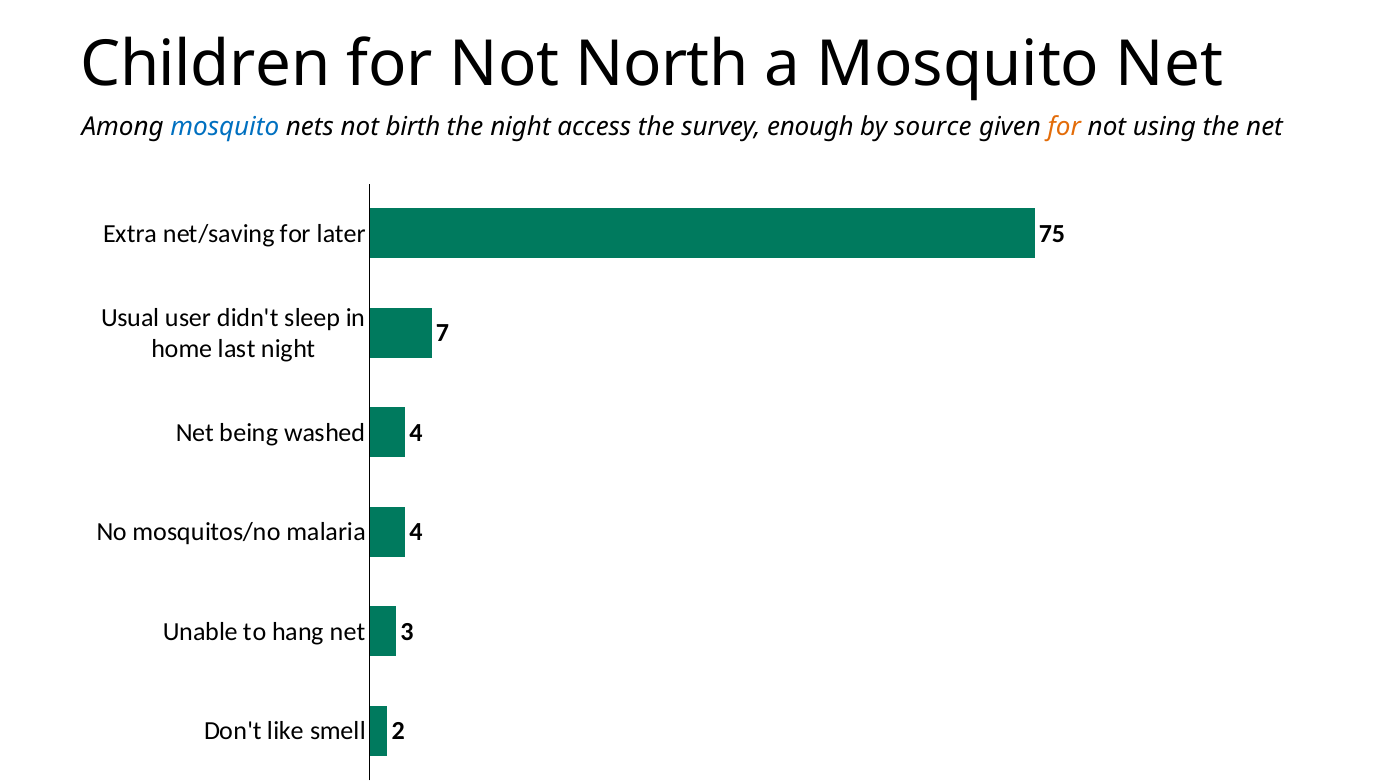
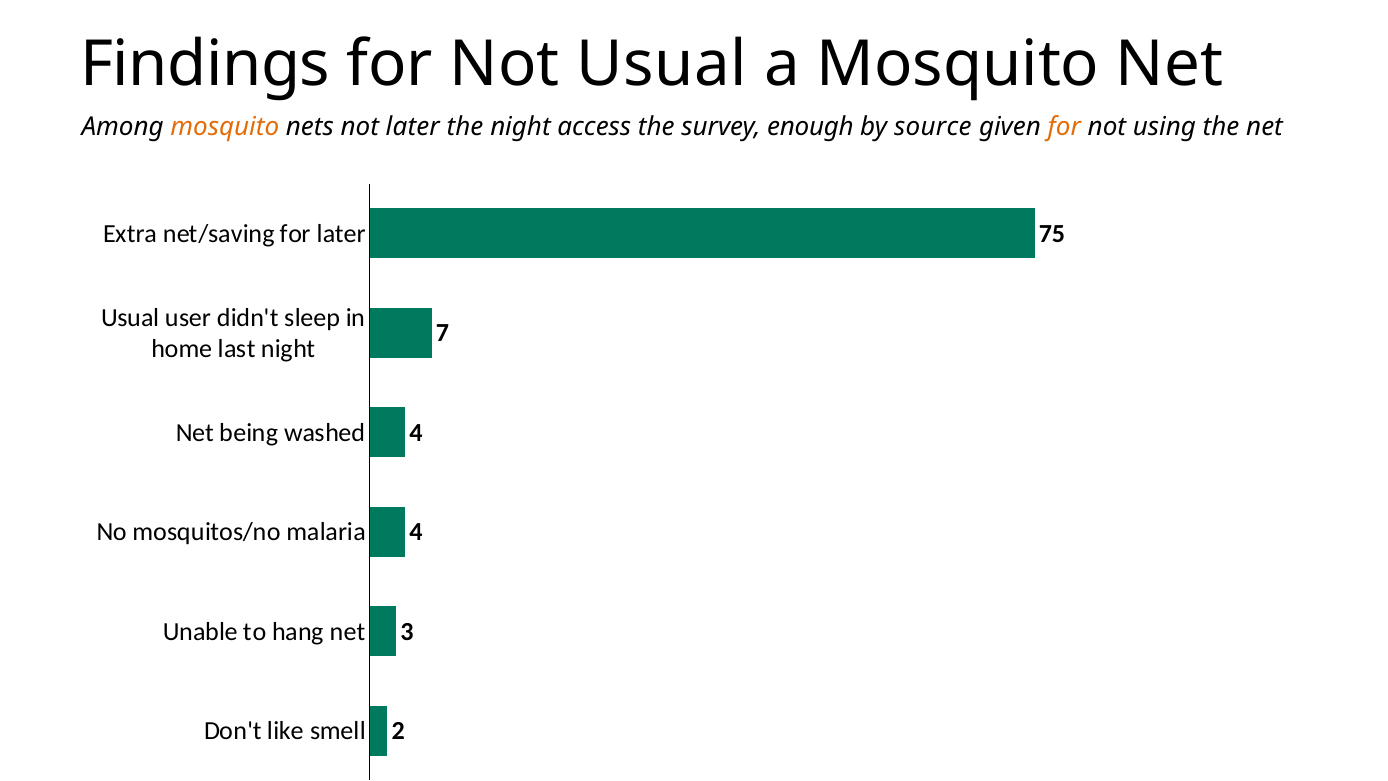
Children: Children -> Findings (205, 65)
Not North: North -> Usual (662, 65)
mosquito colour: blue -> orange (225, 126)
not birth: birth -> later (413, 126)
